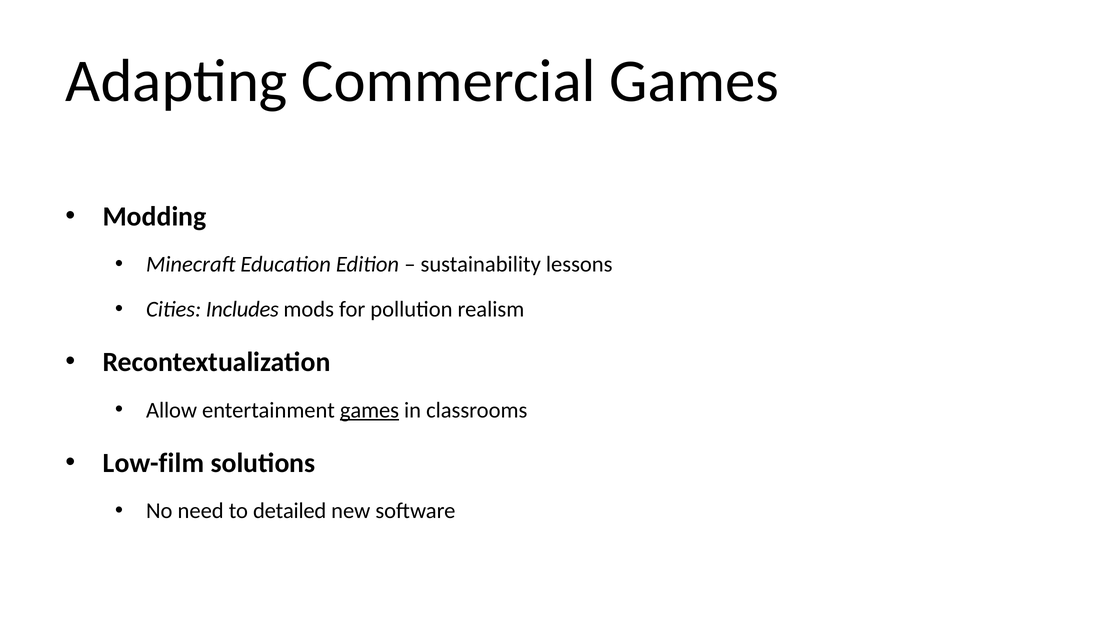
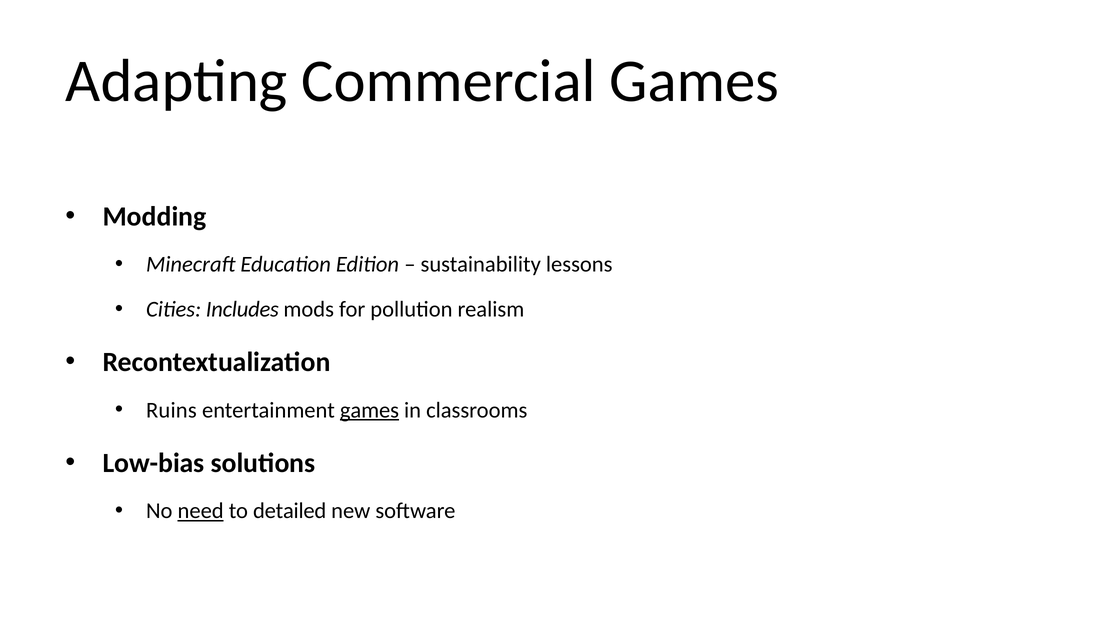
Allow: Allow -> Ruins (171, 410)
Low-film: Low-film -> Low-bias (154, 463)
need underline: none -> present (201, 511)
